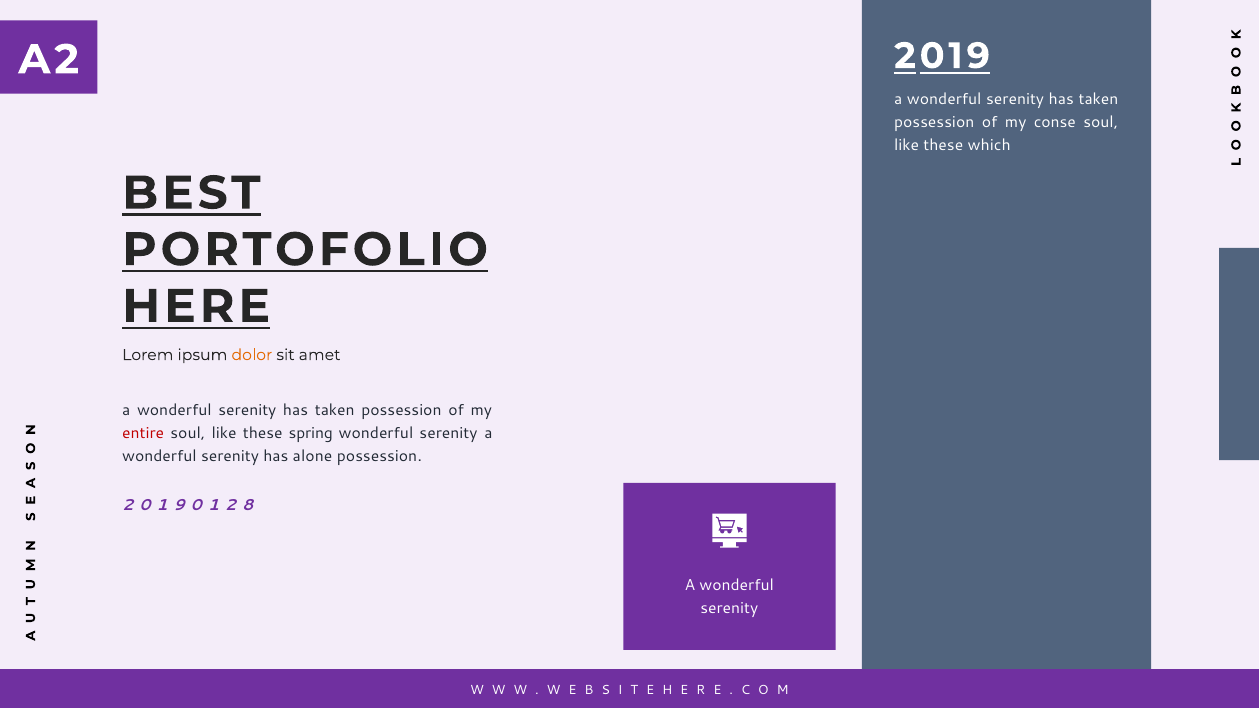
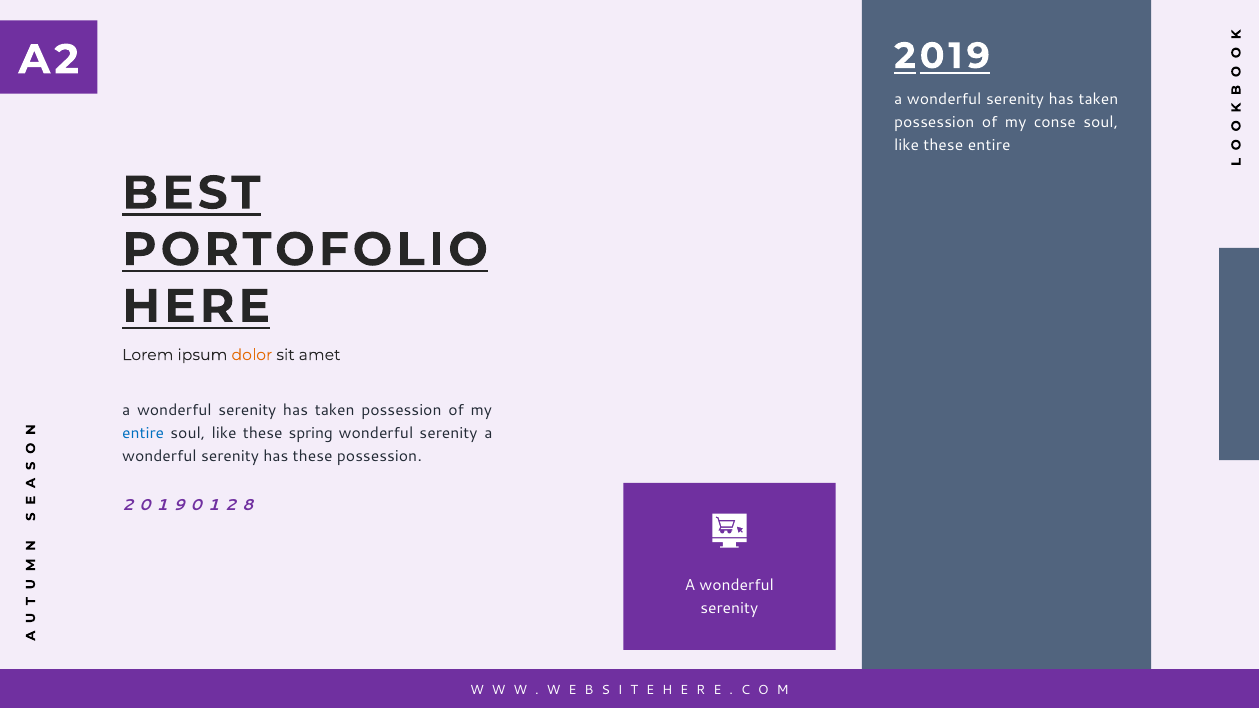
these which: which -> entire (989, 145)
entire colour: red -> blue (143, 433)
has alone: alone -> these (313, 456)
